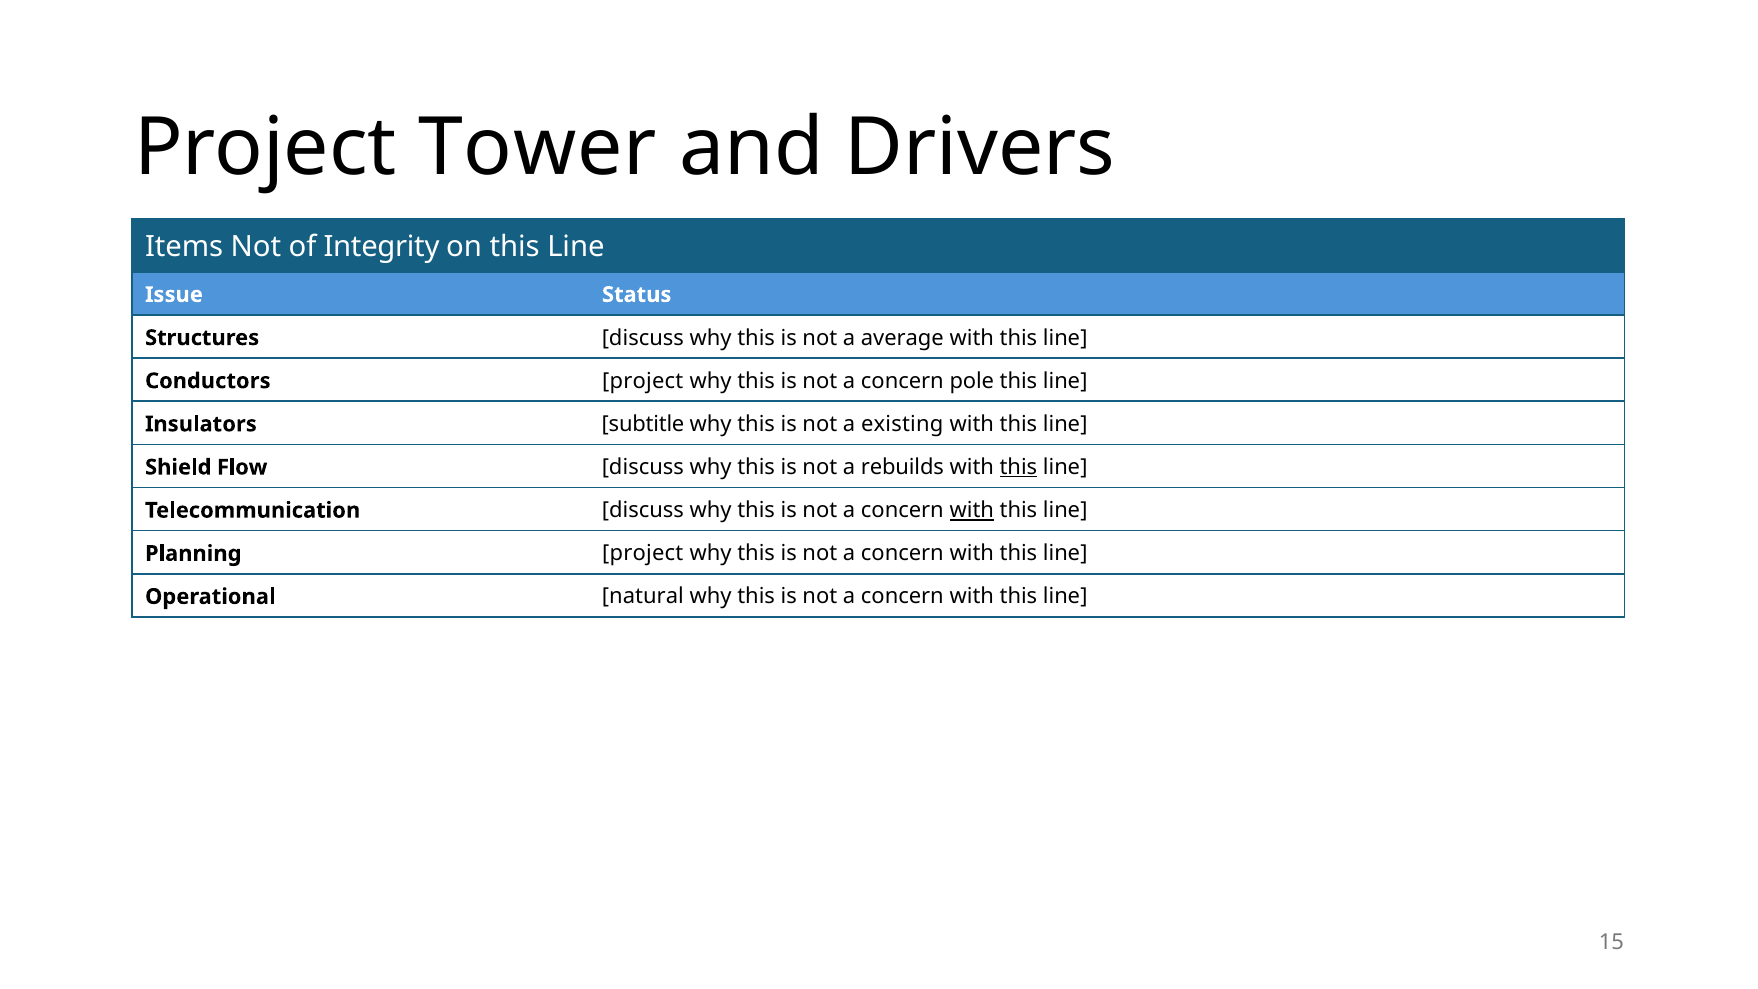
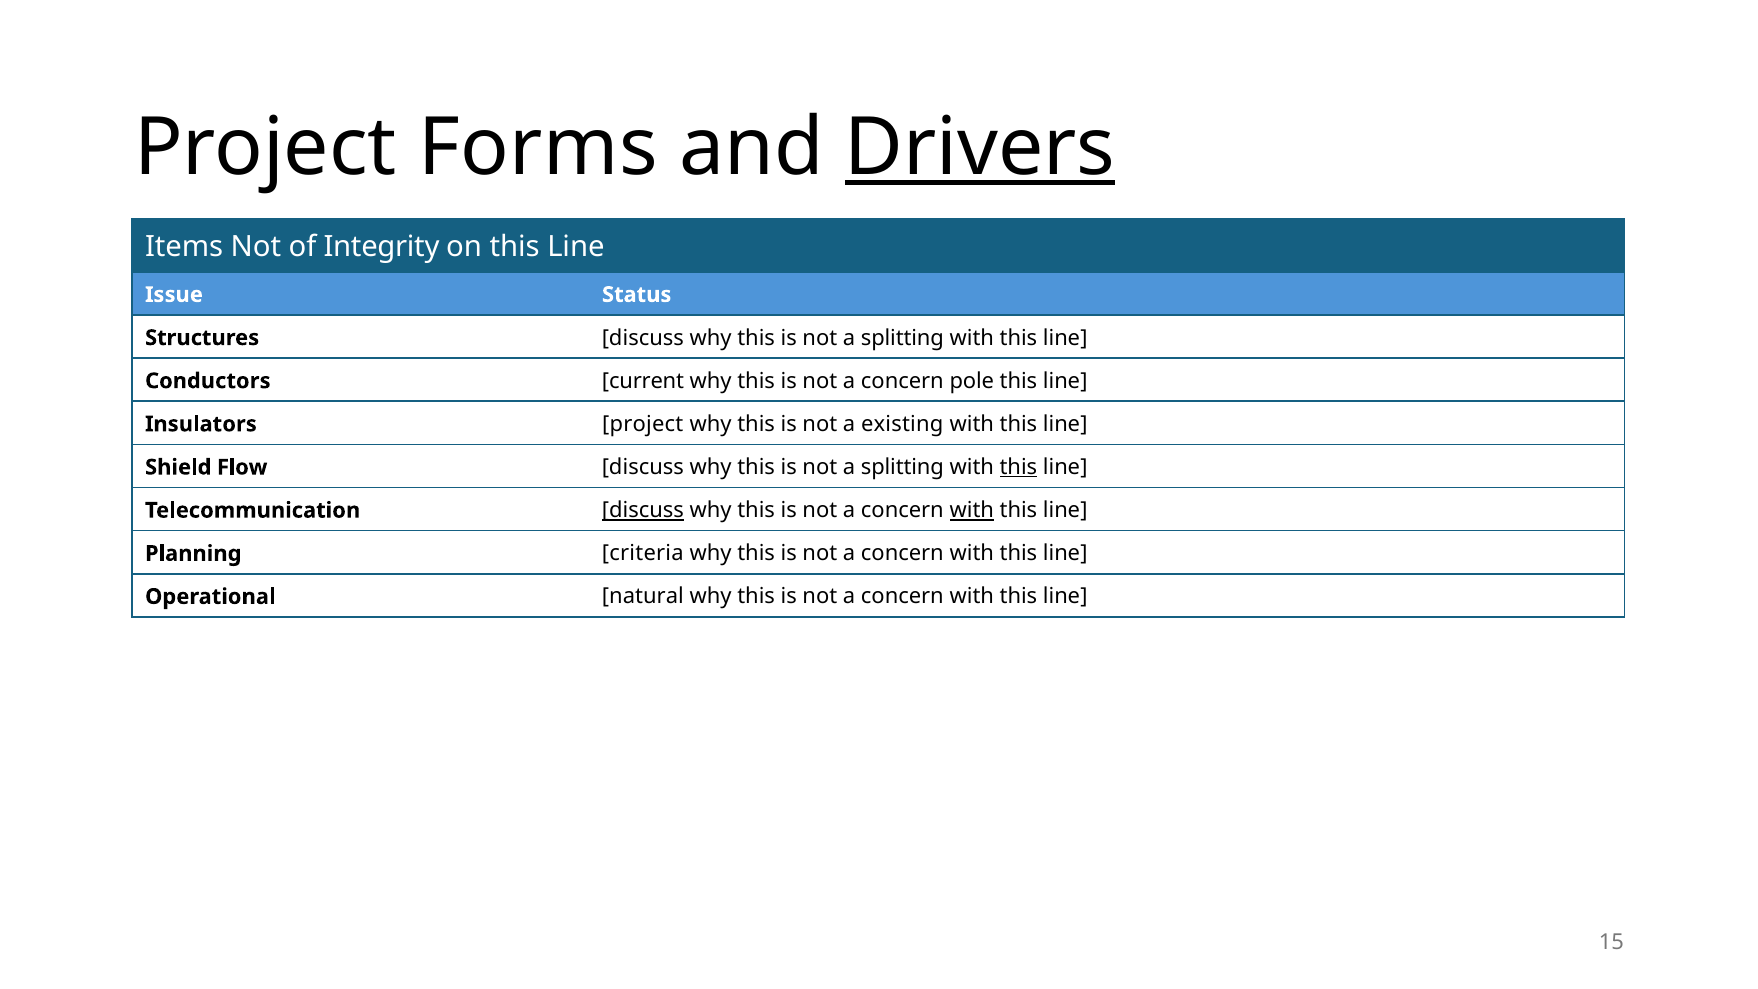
Tower: Tower -> Forms (538, 148)
Drivers underline: none -> present (980, 148)
average: average -> splitting (902, 338)
Conductors project: project -> current (643, 381)
Insulators subtitle: subtitle -> project (643, 424)
rebuilds: rebuilds -> splitting (902, 467)
discuss underline: none -> present (643, 510)
Planning project: project -> criteria (643, 553)
